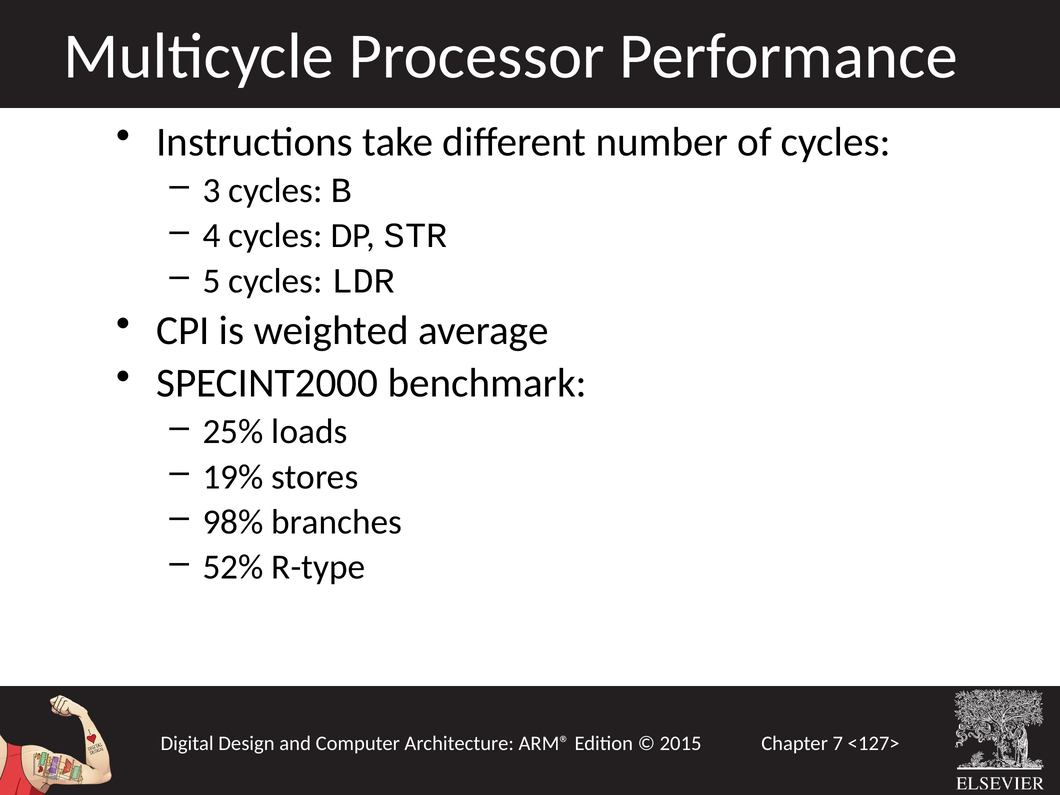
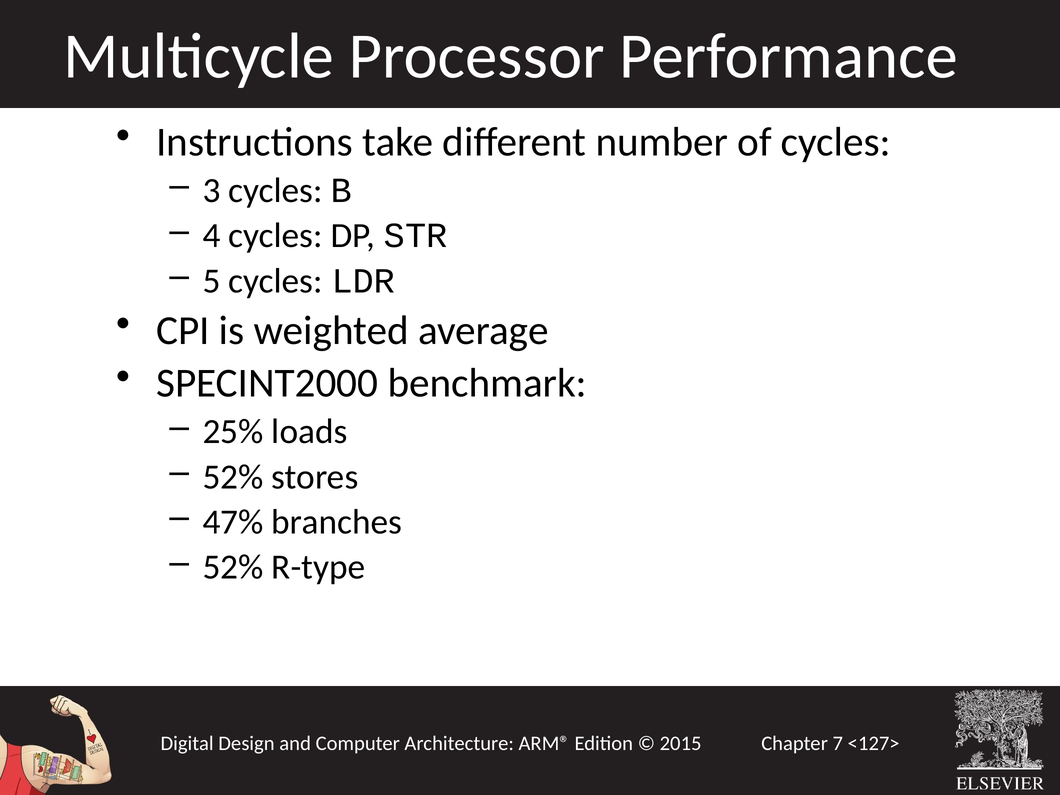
19%: 19% -> 52% (233, 477)
98%: 98% -> 47% (233, 522)
